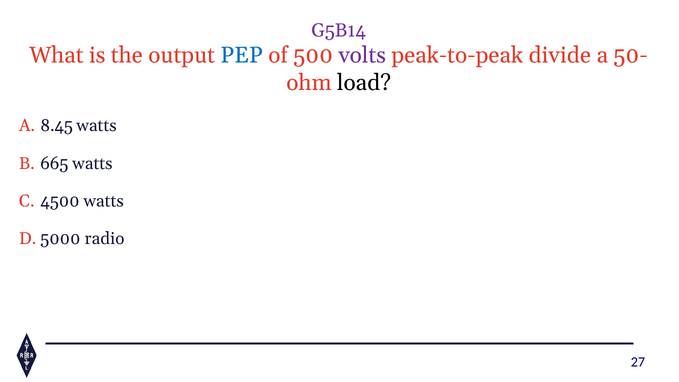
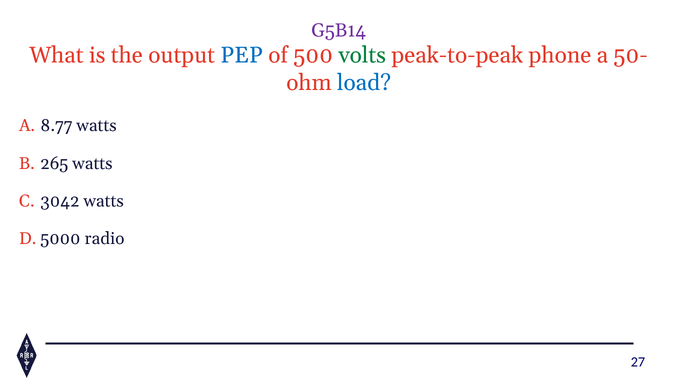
volts colour: purple -> green (362, 56)
divide: divide -> phone (560, 56)
load colour: black -> blue (364, 83)
8.45: 8.45 -> 8.77 (56, 126)
665: 665 -> 265 (54, 163)
4500: 4500 -> 3042 (60, 201)
